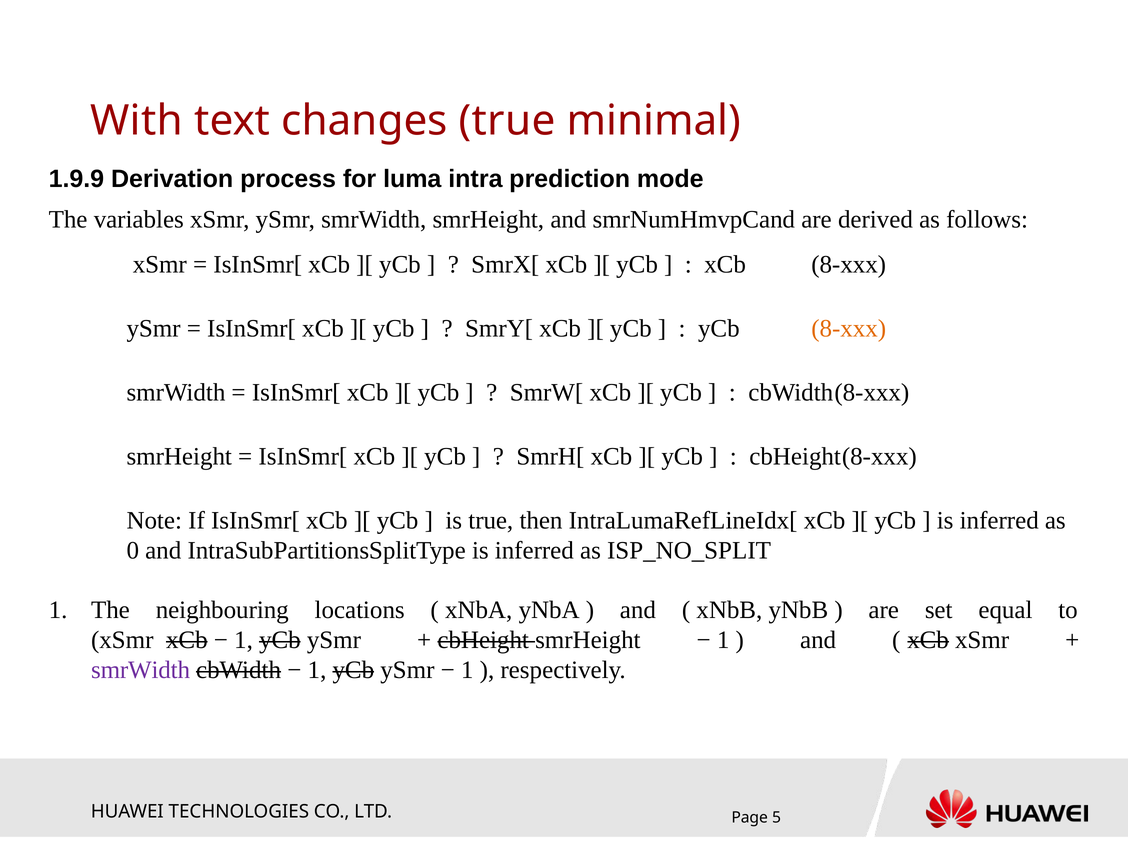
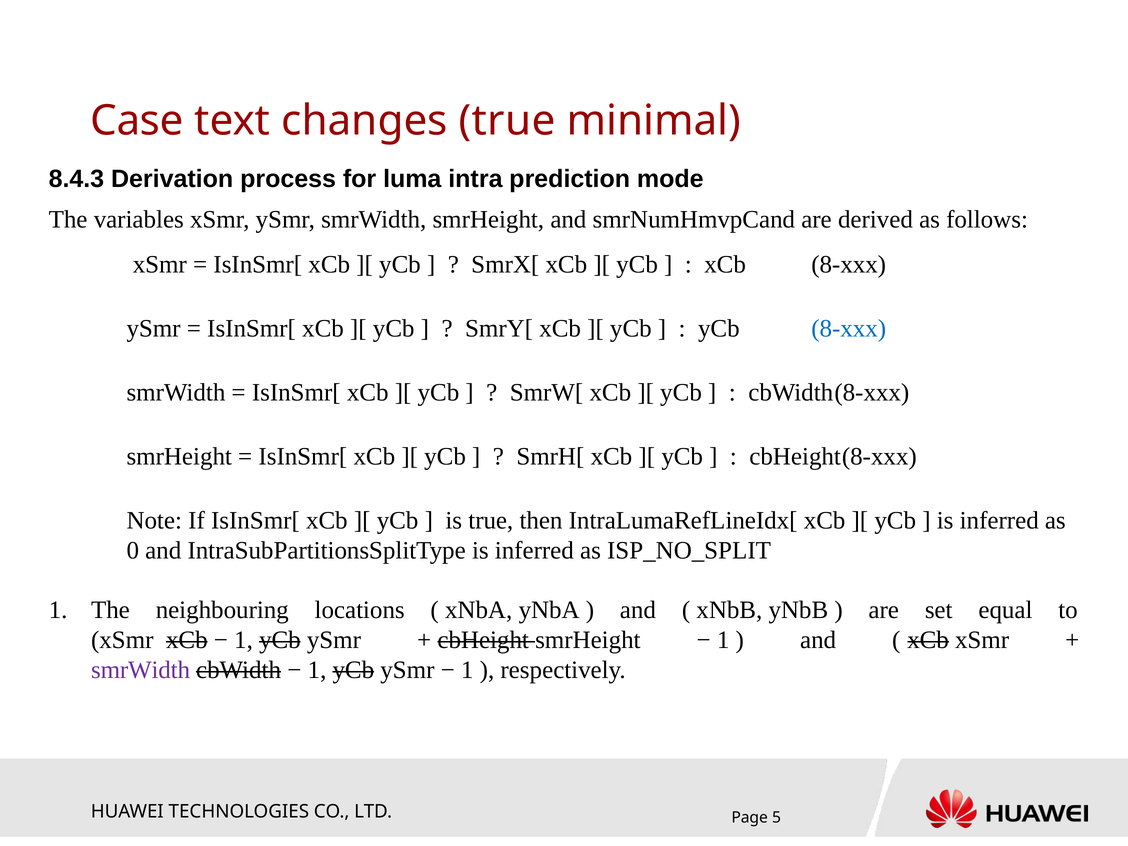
With: With -> Case (137, 121)
1.9.9: 1.9.9 -> 8.4.3 (76, 179)
8‑xxx colour: orange -> blue (849, 329)
